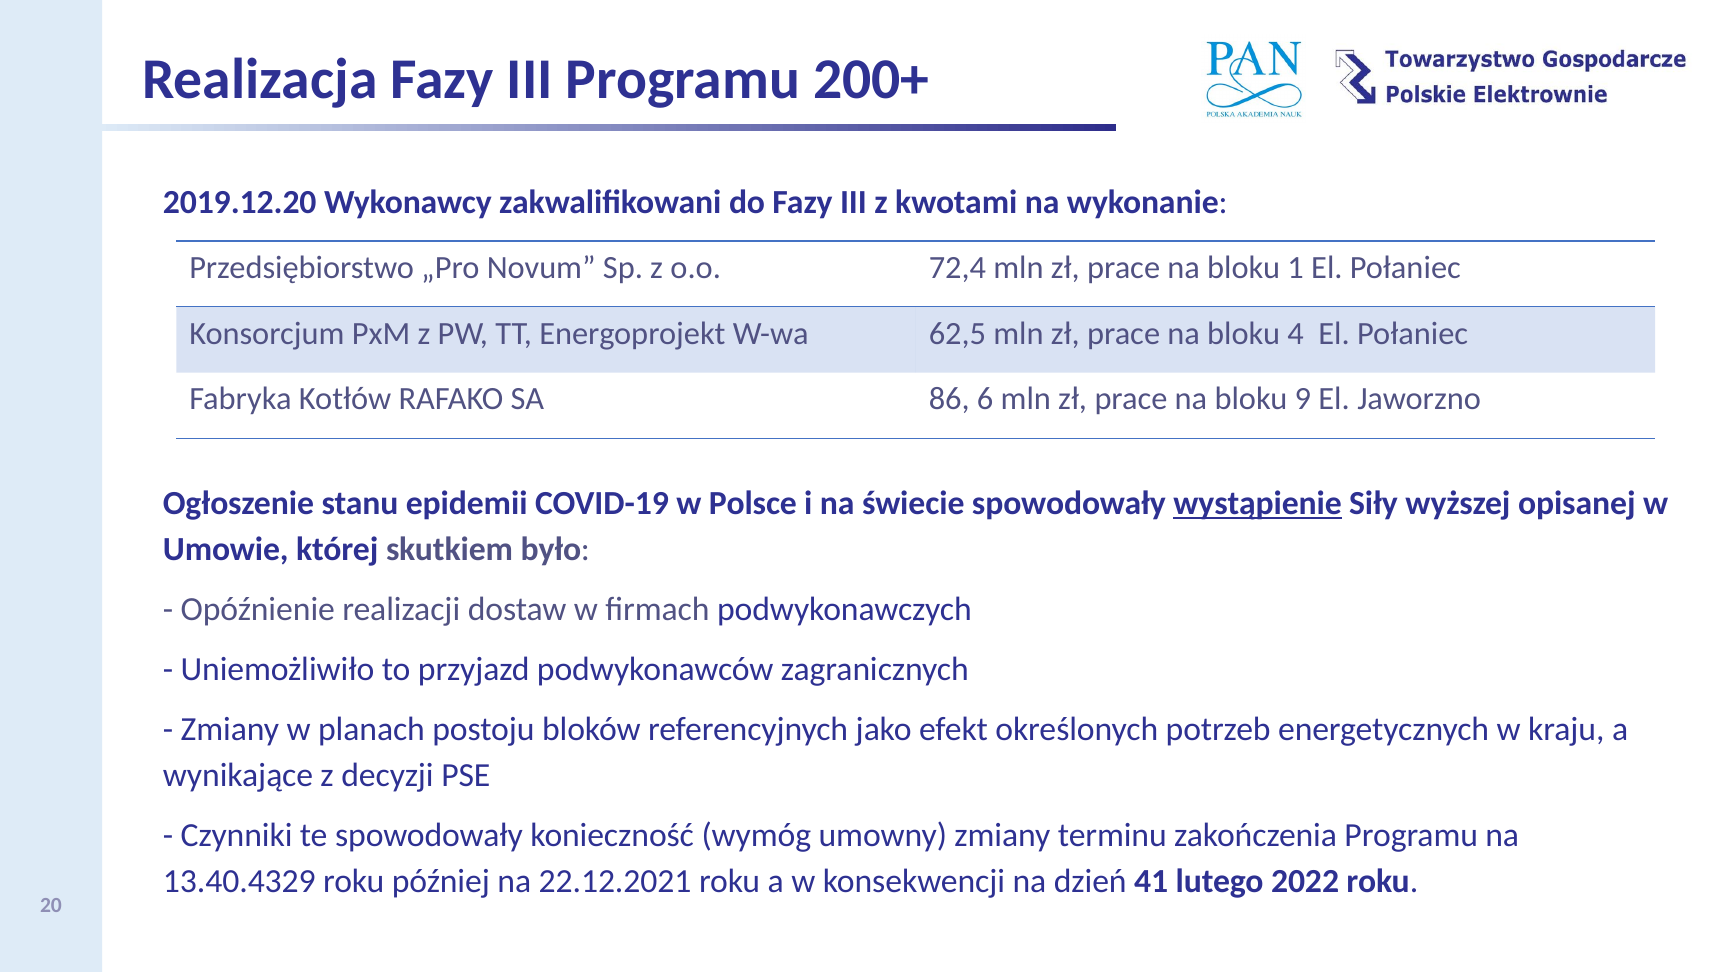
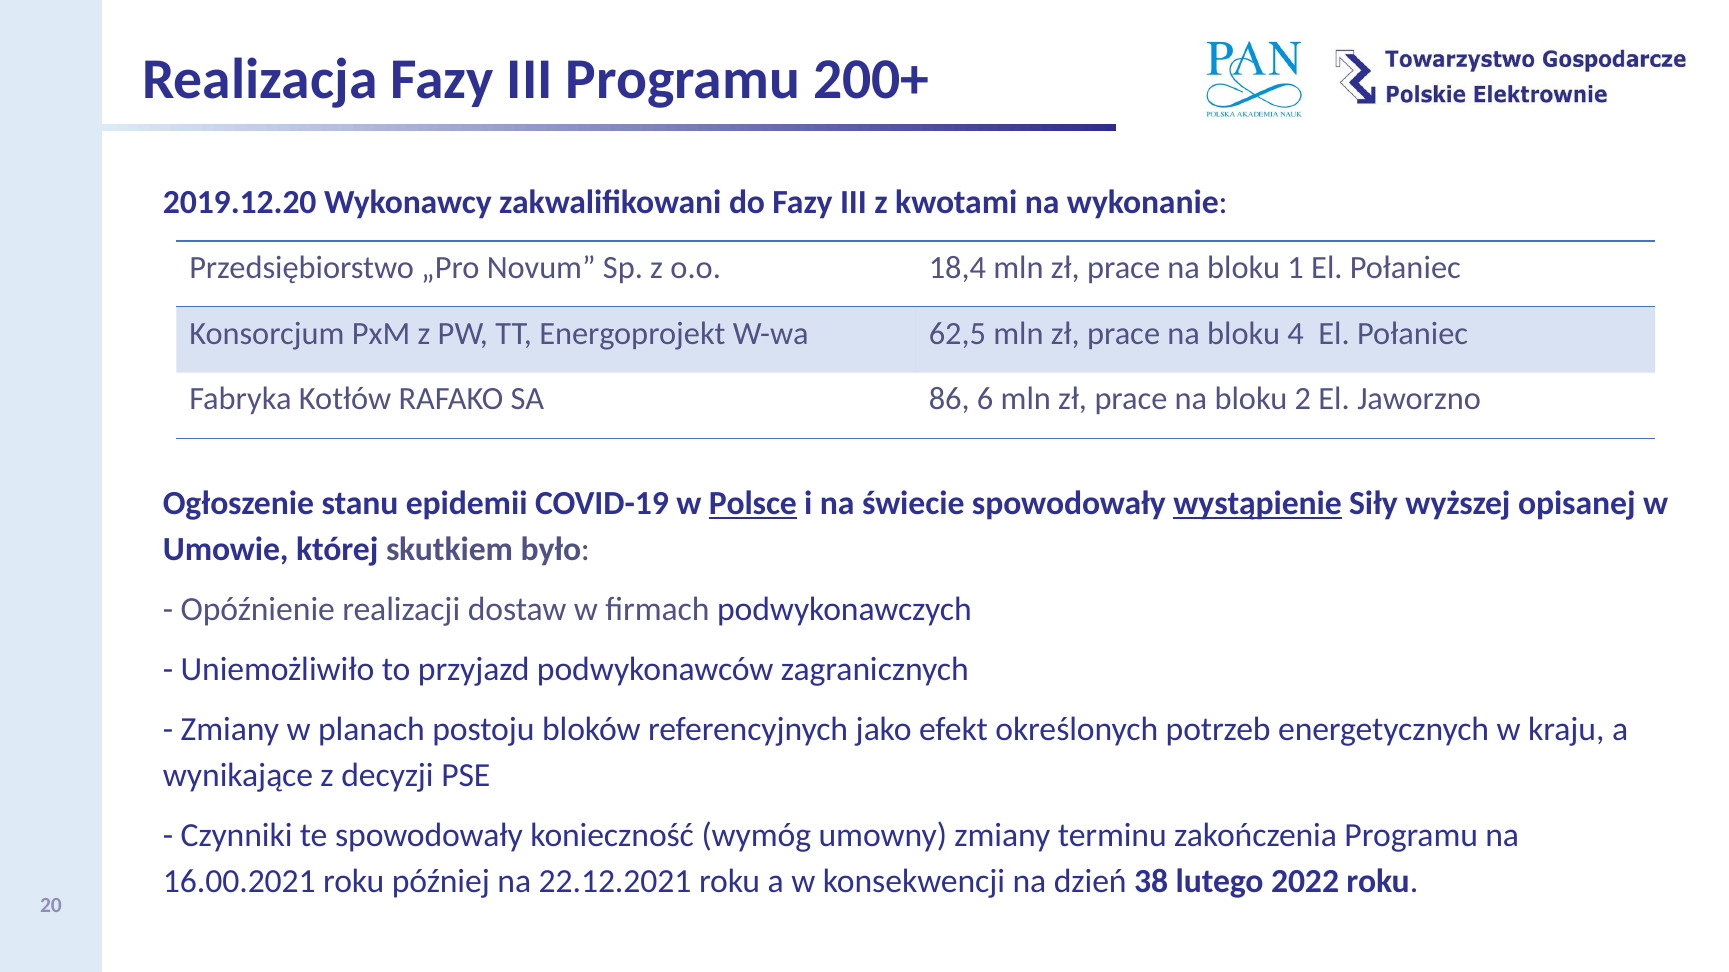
72,4: 72,4 -> 18,4 (957, 268)
9: 9 -> 2 (1303, 400)
Polsce underline: none -> present (753, 504)
13.40.4329: 13.40.4329 -> 16.00.2021 (239, 882)
41: 41 -> 38 (1151, 882)
